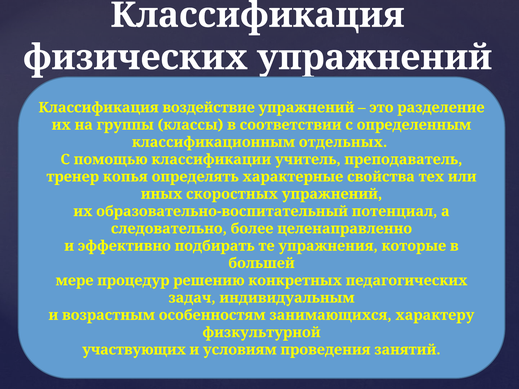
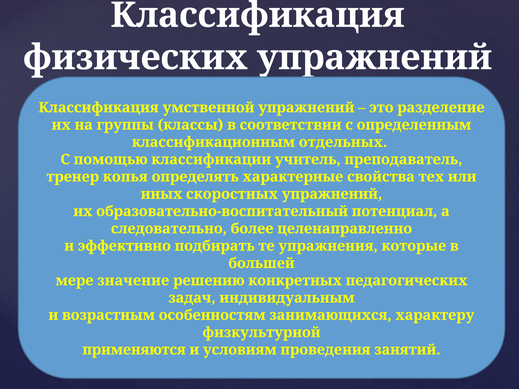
воздействие: воздействие -> умственной (209, 108)
процедур: процедур -> значение (133, 281)
участвующих: участвующих -> применяются (134, 350)
